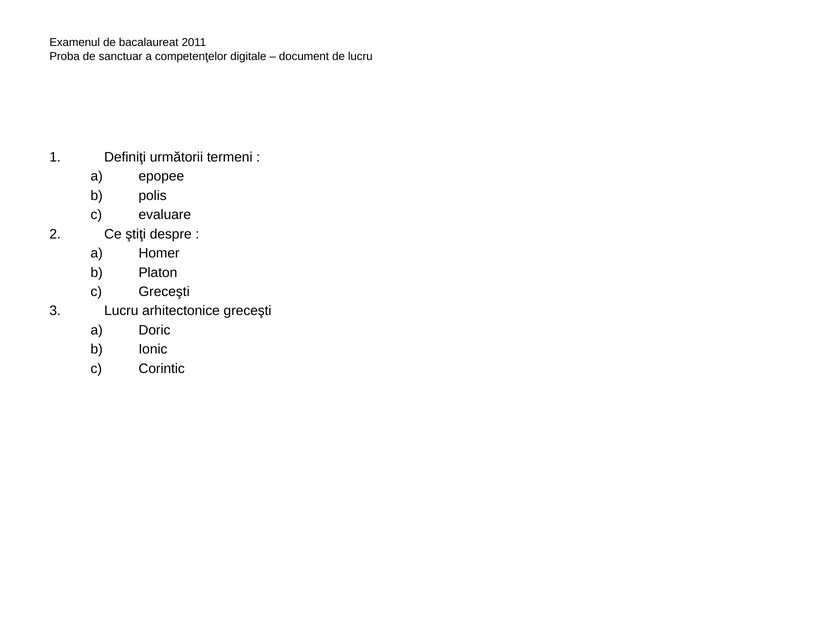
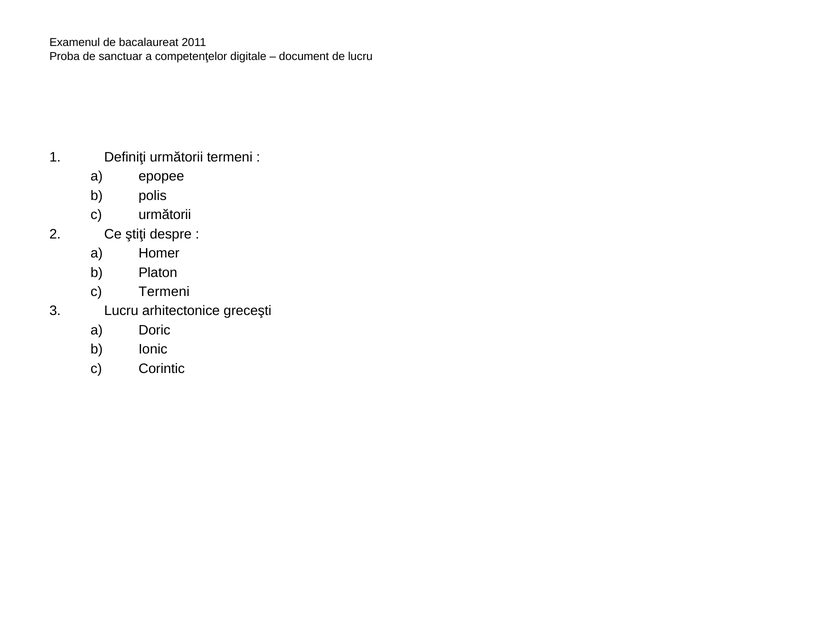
evaluare: evaluare -> următorii (165, 215)
Greceşti: Greceşti -> Termeni (164, 292)
